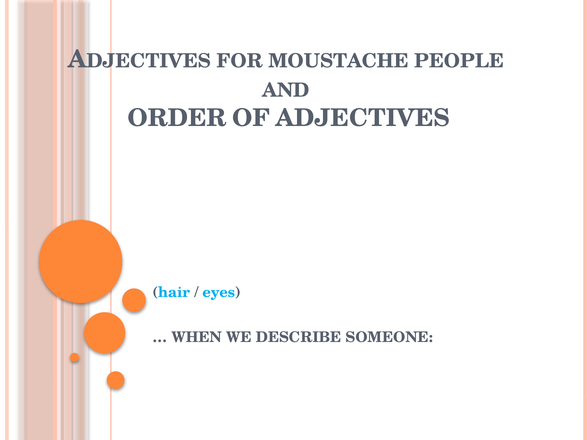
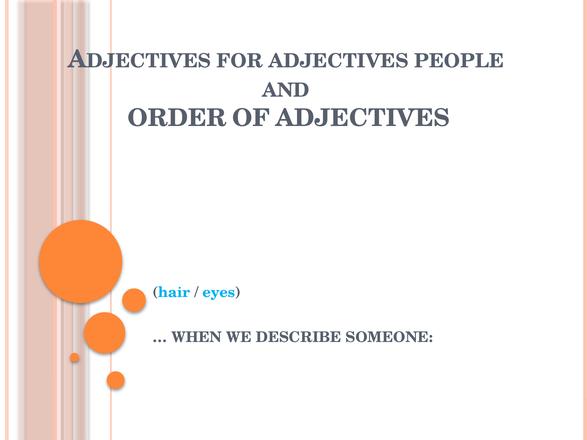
FOR MOUSTACHE: MOUSTACHE -> ADJECTIVES (339, 61)
